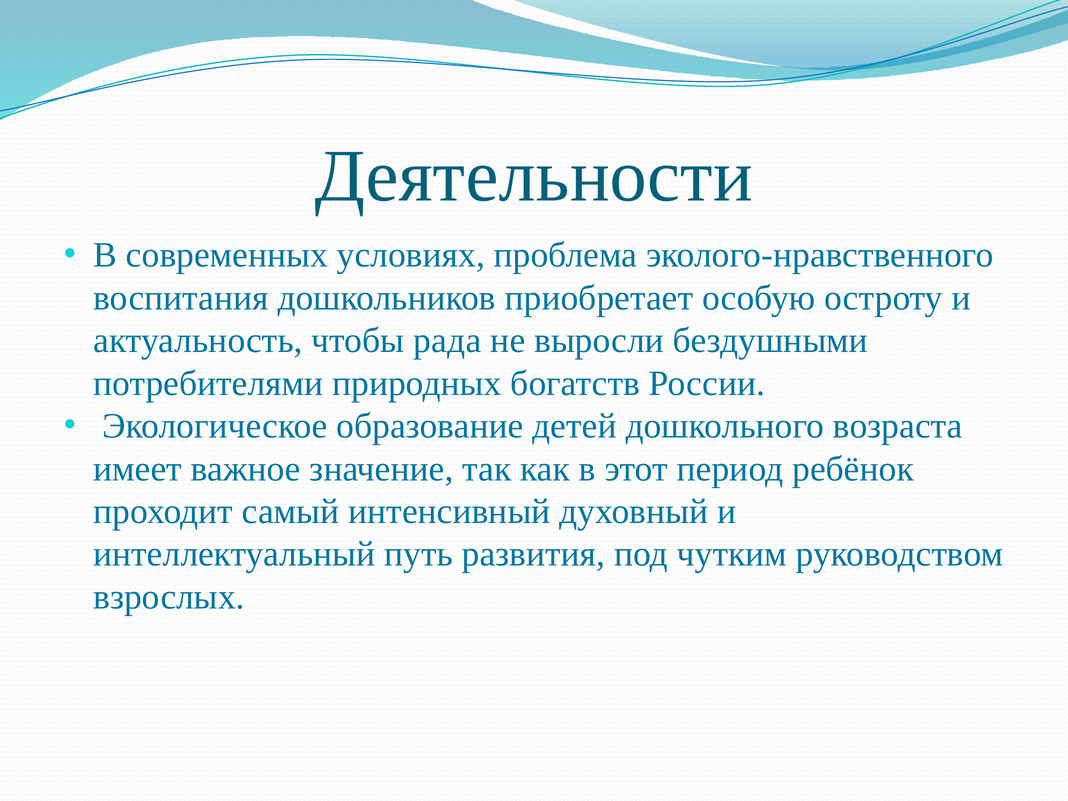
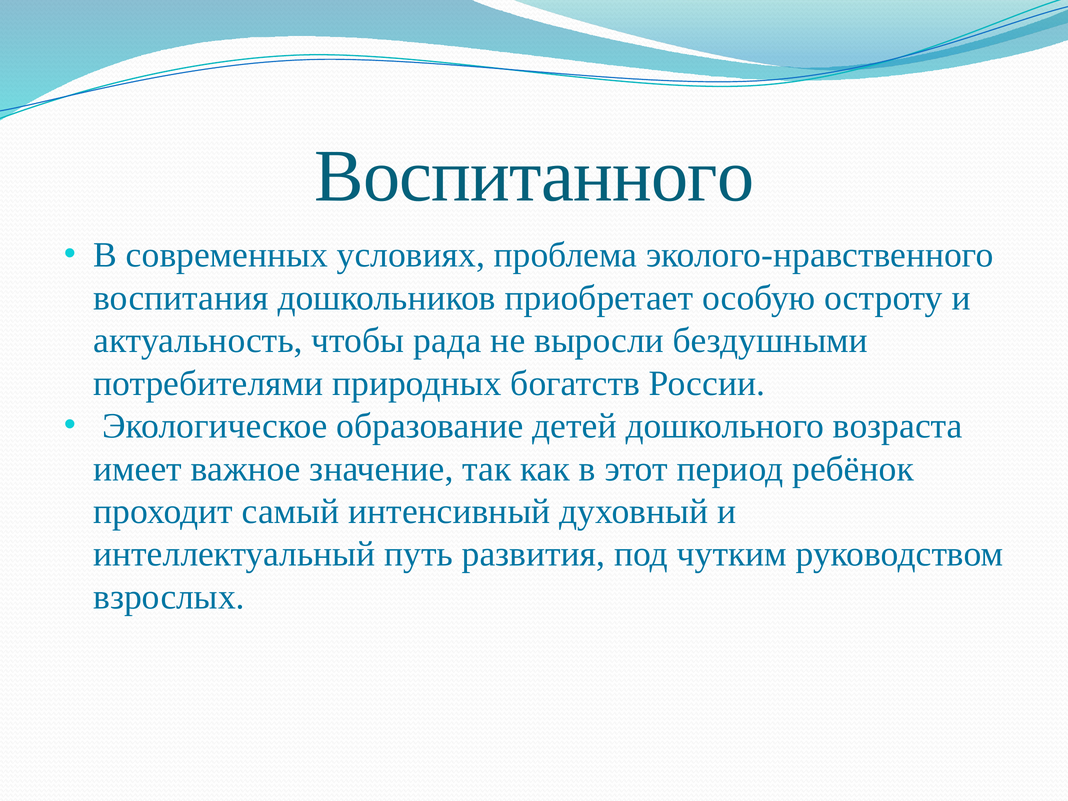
Деятельности: Деятельности -> Воспитанного (534, 176)
